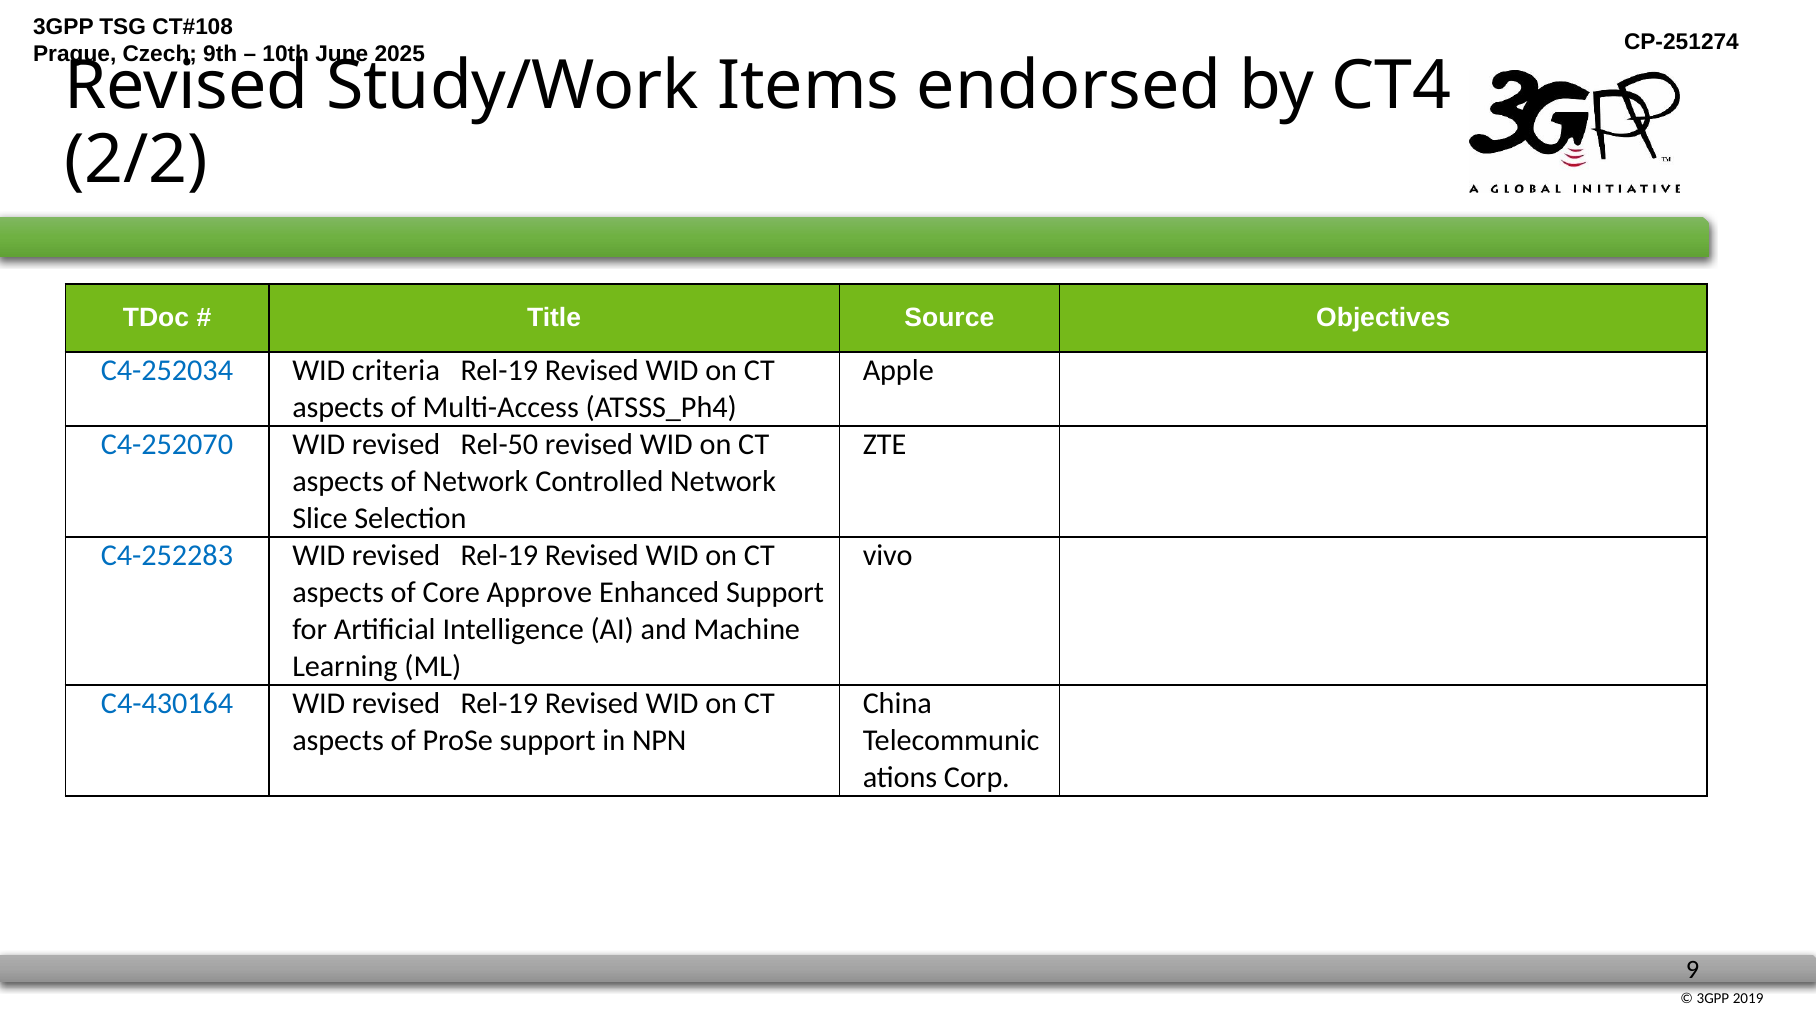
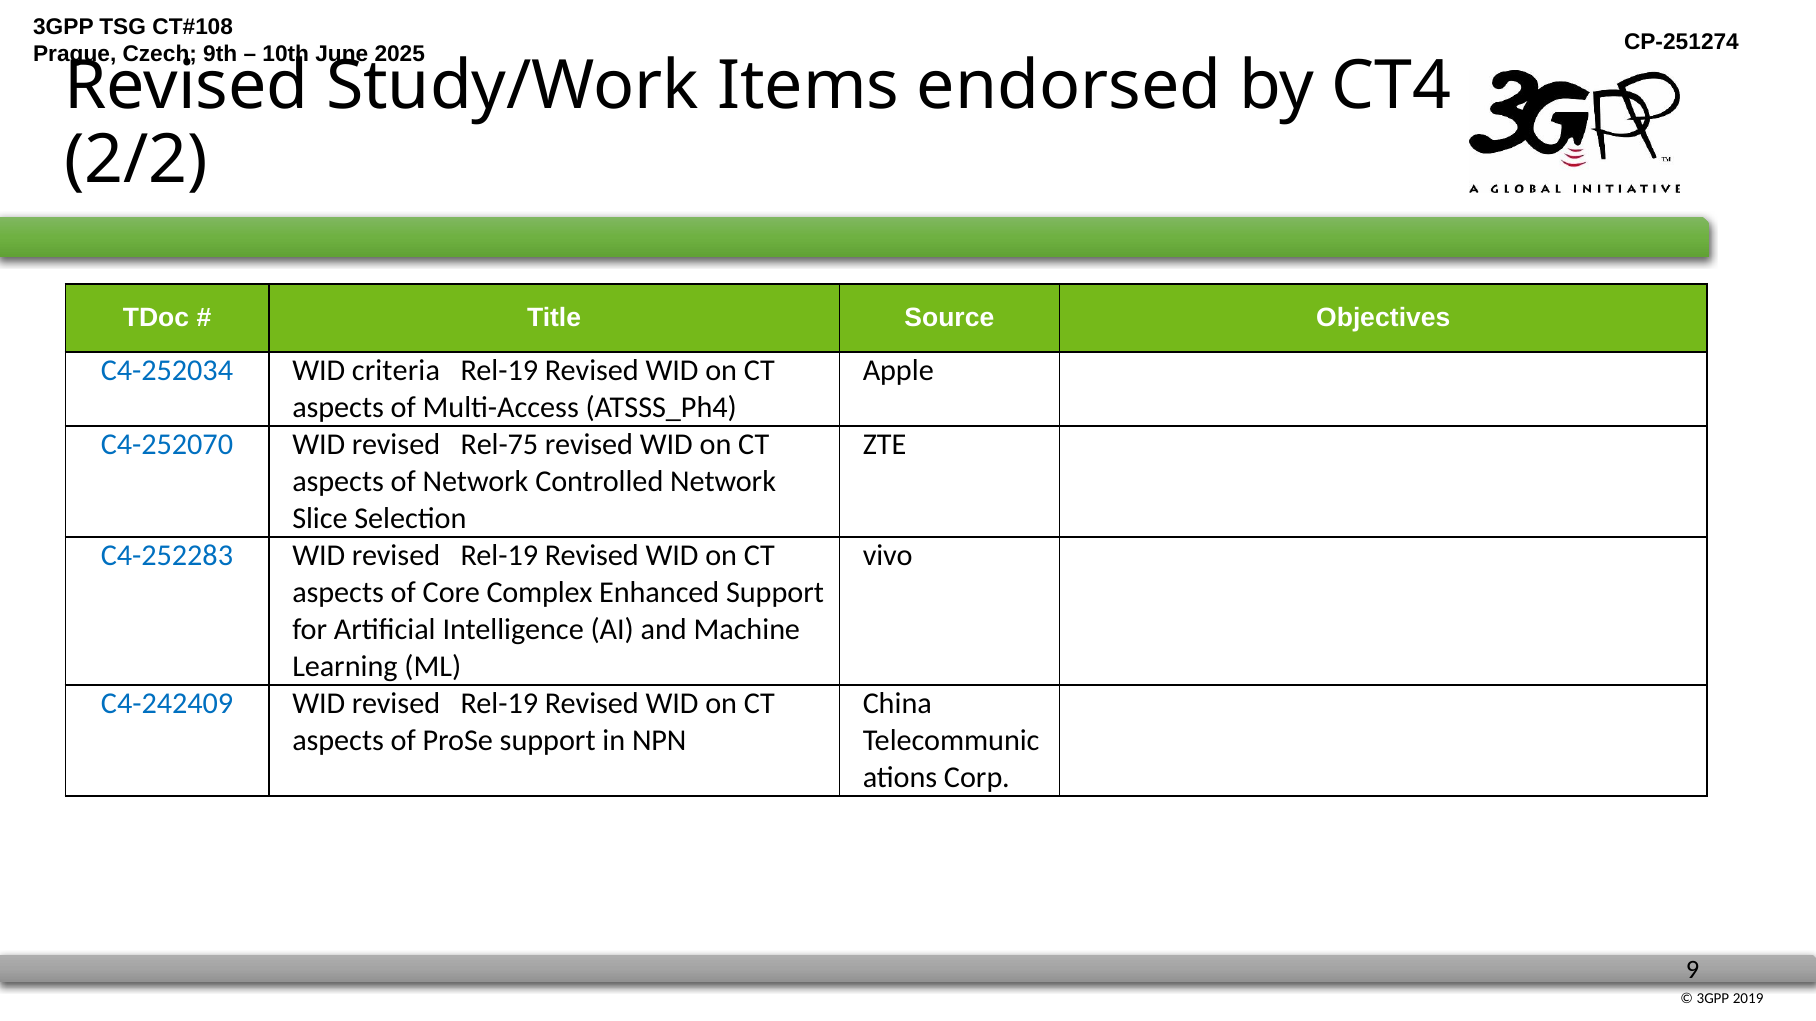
Rel-50: Rel-50 -> Rel-75 (499, 445)
Approve: Approve -> Complex (540, 593)
C4-430164: C4-430164 -> C4-242409 (167, 704)
